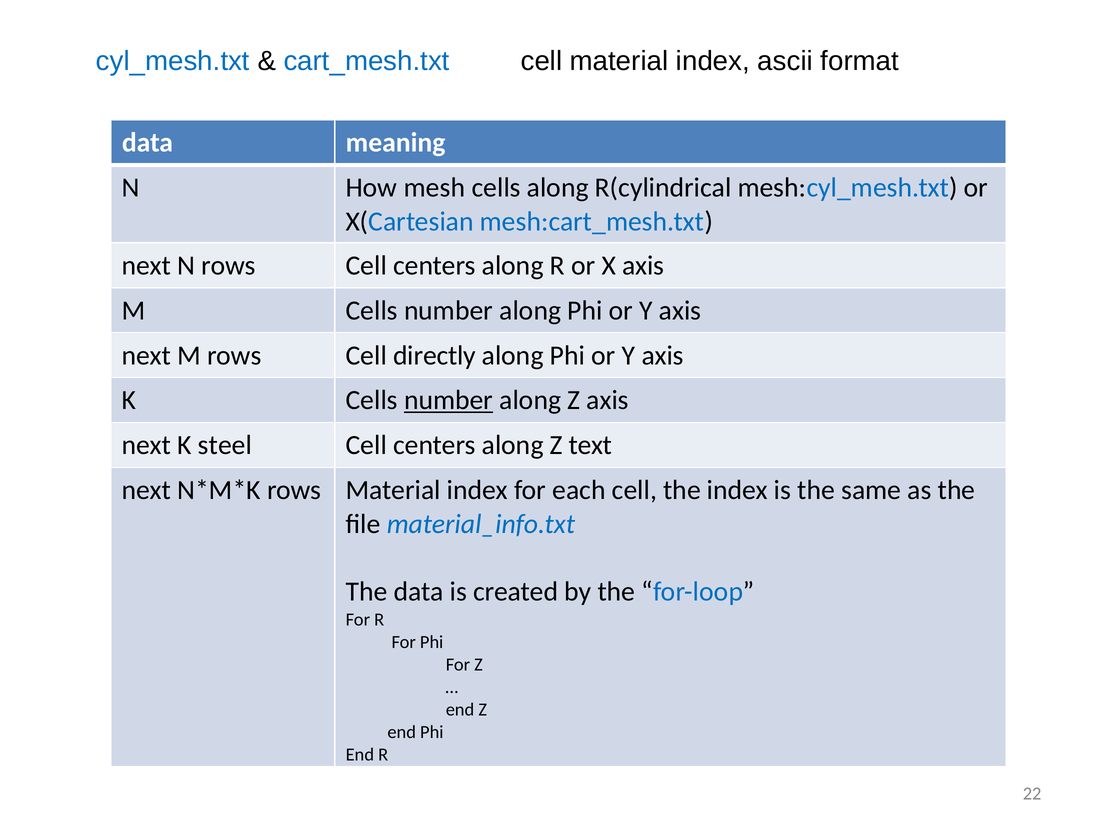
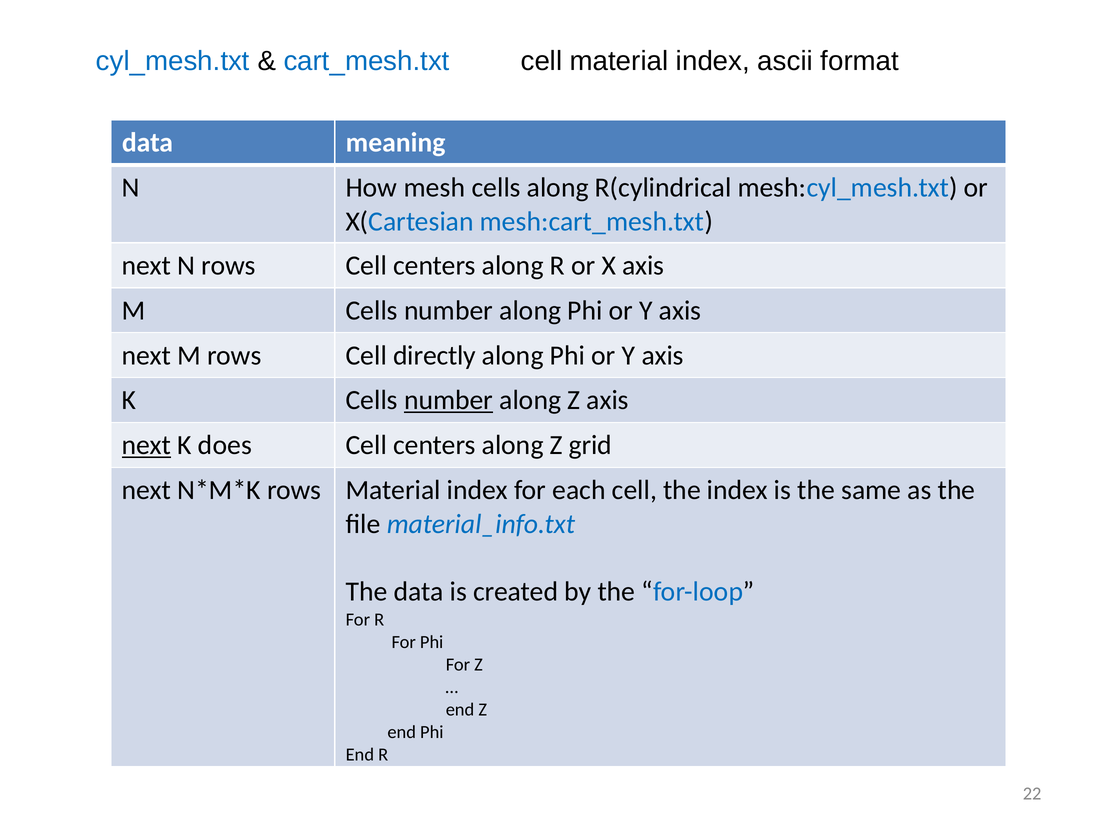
next underline: none -> present (147, 445)
steel: steel -> does (225, 445)
text: text -> grid (590, 445)
